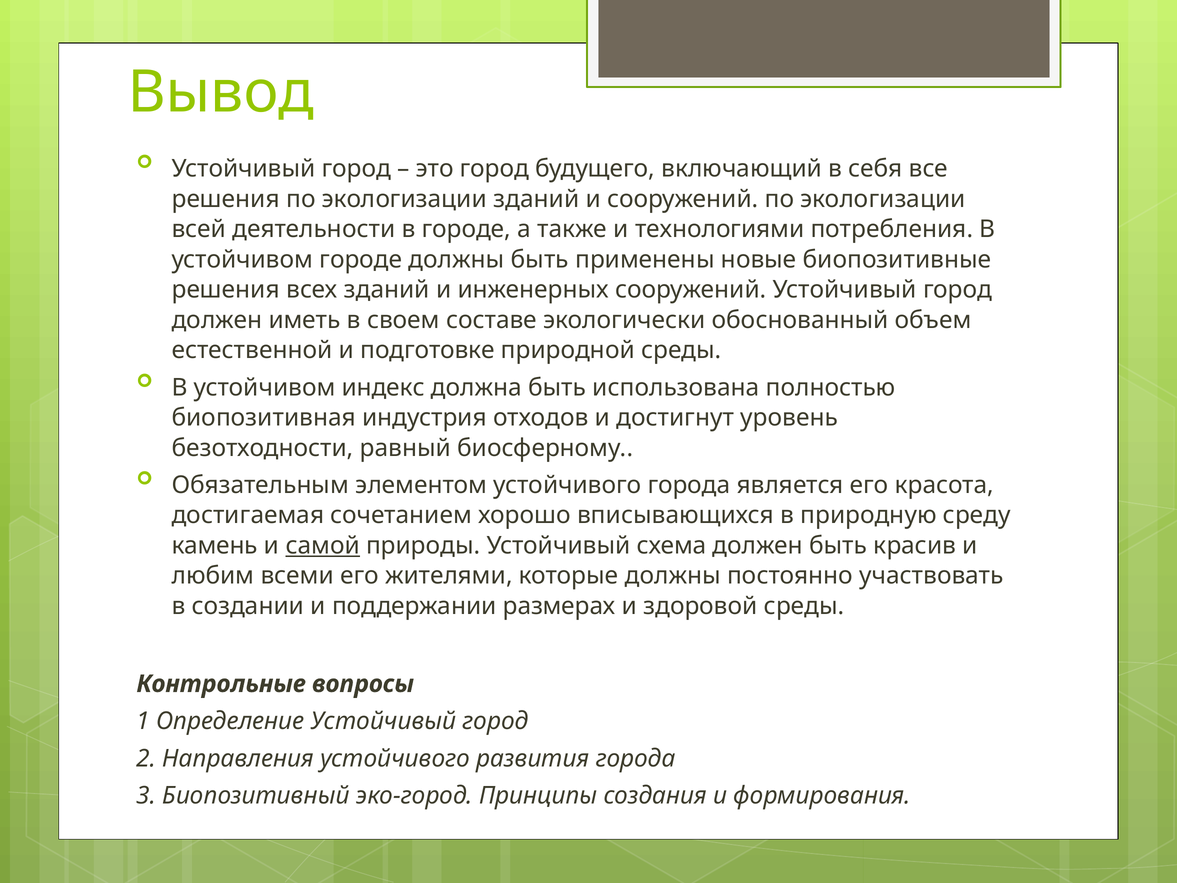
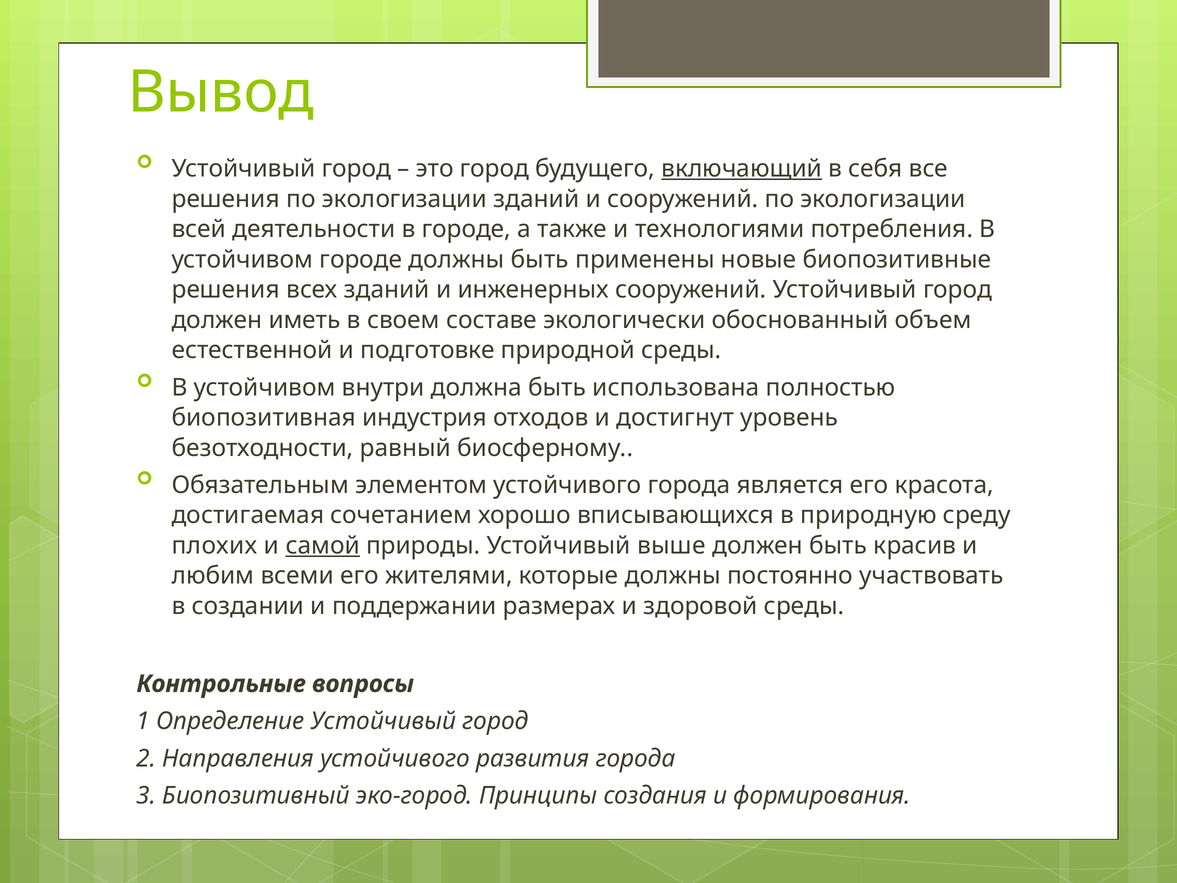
включающий underline: none -> present (742, 169)
индекс: индекс -> внутри (383, 387)
камень: камень -> плохих (214, 545)
схема: схема -> выше (671, 545)
